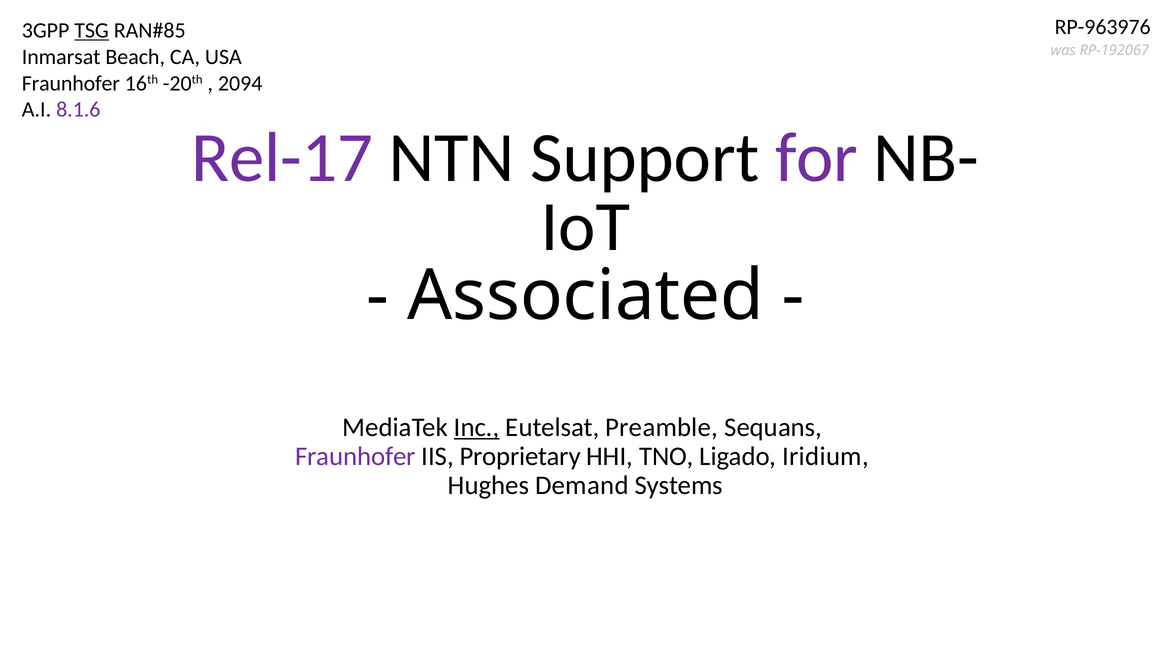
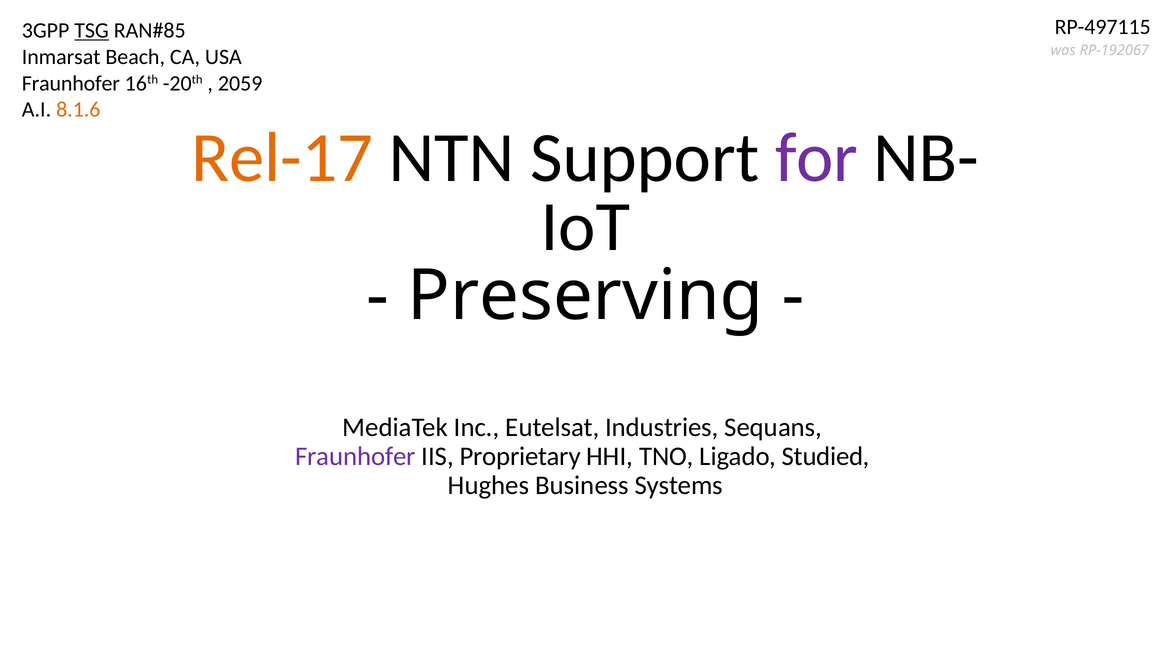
RP-963976: RP-963976 -> RP-497115 (1103, 27)
2094: 2094 -> 2059 (240, 83)
8.1.6 colour: purple -> orange (78, 110)
Rel-17 colour: purple -> orange (282, 158)
Associated: Associated -> Preserving (585, 296)
Inc underline: present -> none (477, 427)
Preamble: Preamble -> Industries (662, 427)
Iridium: Iridium -> Studied (826, 456)
Demand: Demand -> Business (582, 485)
